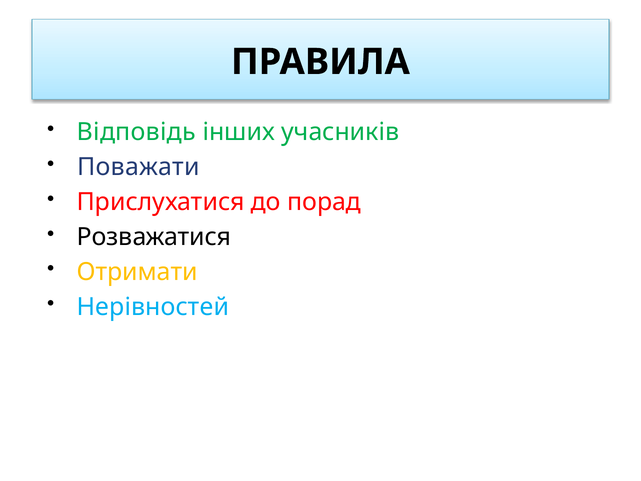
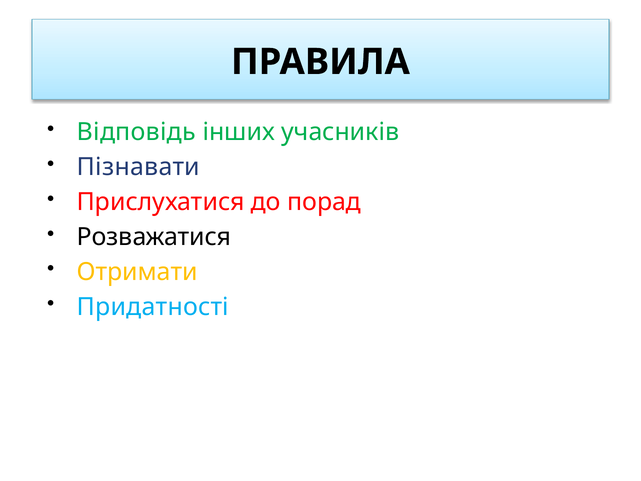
Поважати: Поважати -> Пізнавати (138, 167)
Нерівностей: Нерівностей -> Придатності (153, 307)
